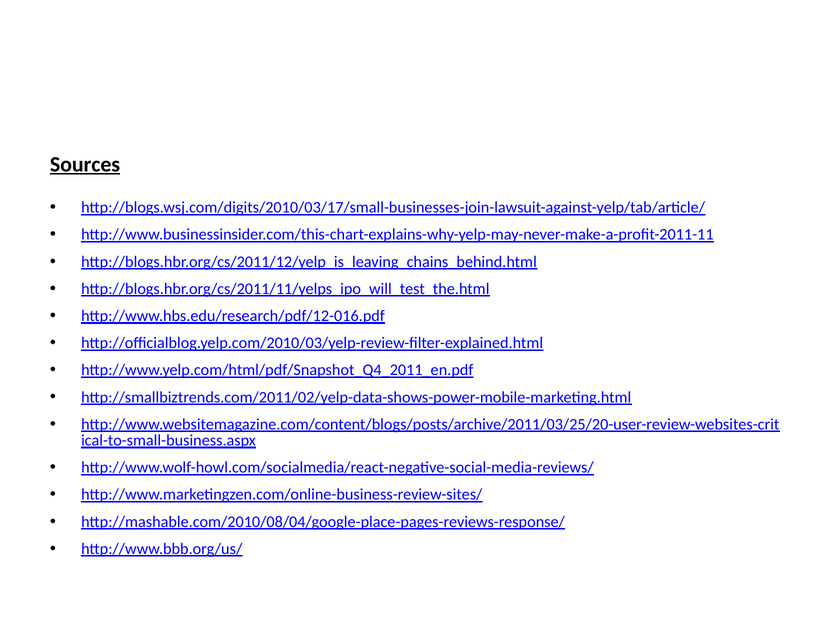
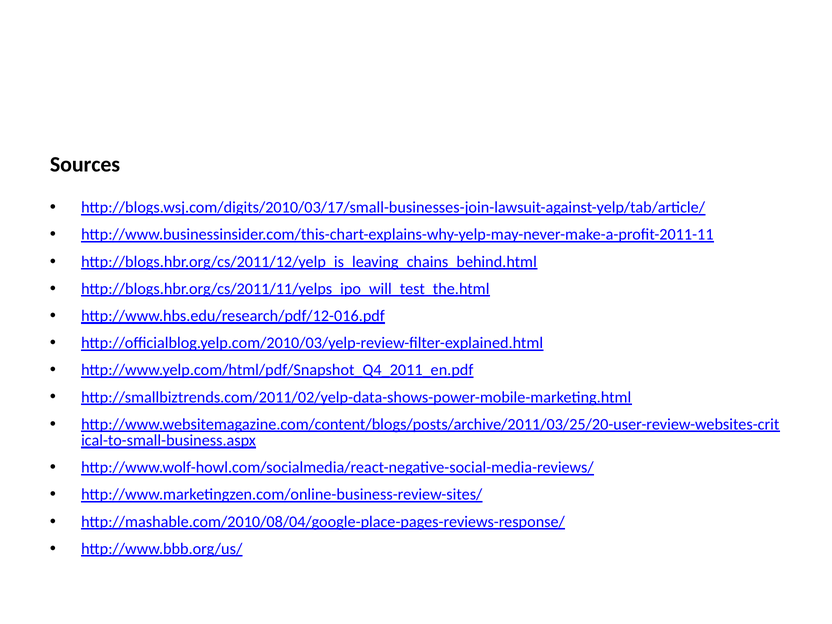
Sources underline: present -> none (85, 164)
